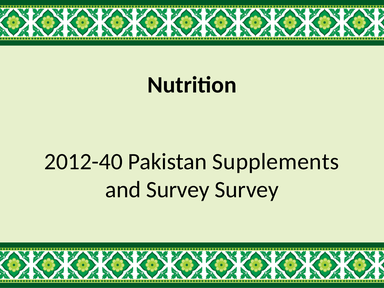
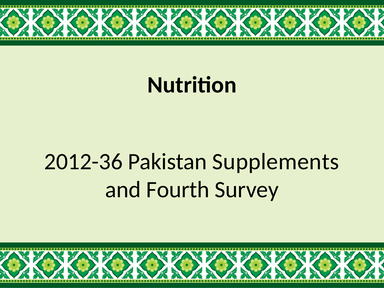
2012-40: 2012-40 -> 2012-36 (83, 162)
and Survey: Survey -> Fourth (178, 190)
